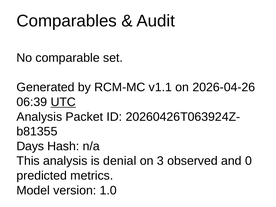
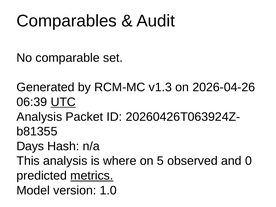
v1.1: v1.1 -> v1.3 (160, 87)
denial: denial -> where (120, 161)
3: 3 -> 5 (160, 161)
metrics underline: none -> present (92, 176)
